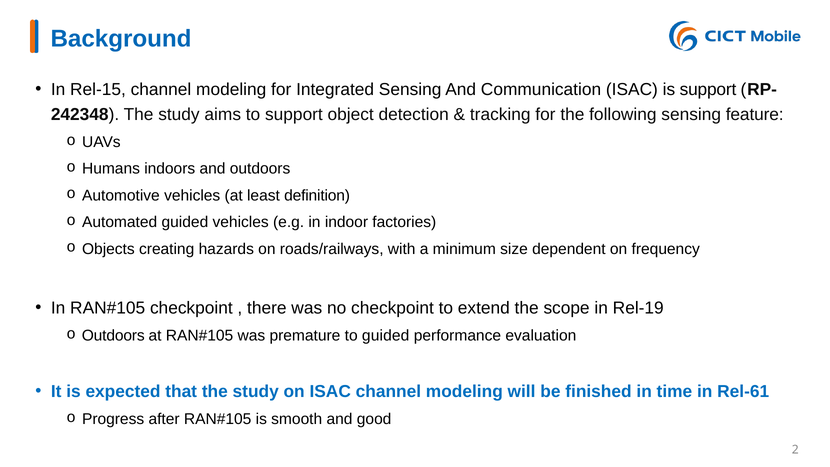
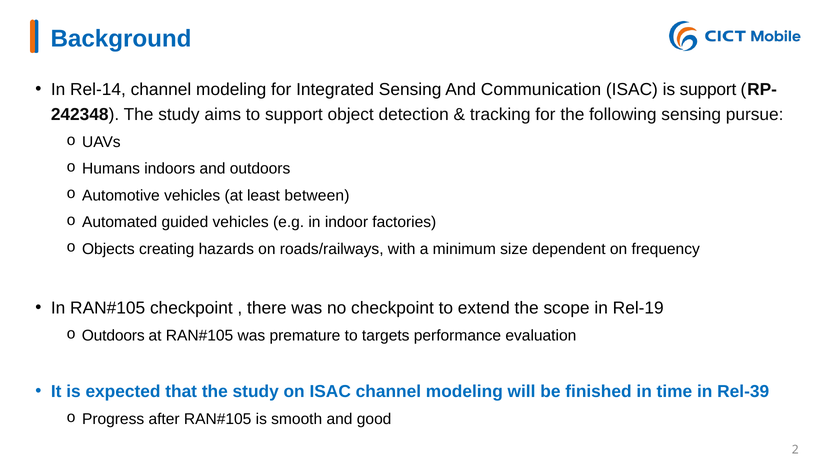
Rel-15: Rel-15 -> Rel-14 (98, 89)
feature: feature -> pursue (755, 114)
definition: definition -> between (317, 195)
to guided: guided -> targets (386, 336)
Rel-61: Rel-61 -> Rel-39 (743, 392)
